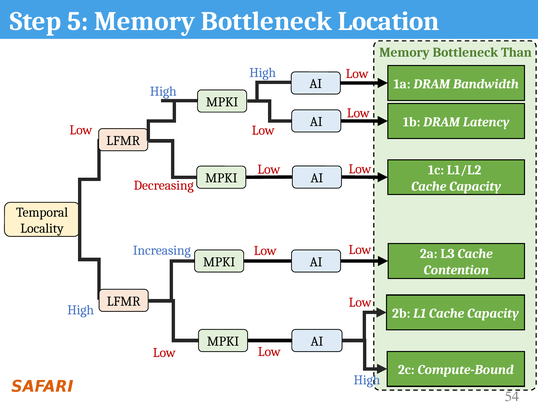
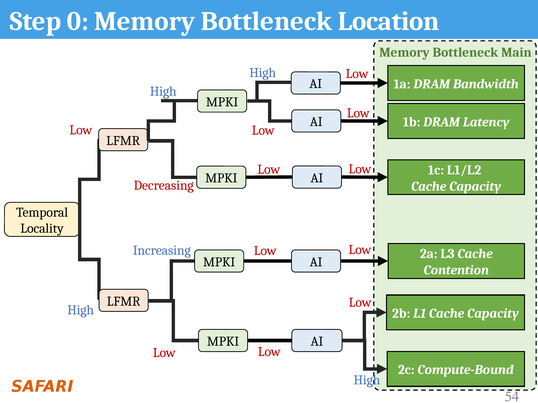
5: 5 -> 0 (78, 21)
Than: Than -> Main (516, 53)
